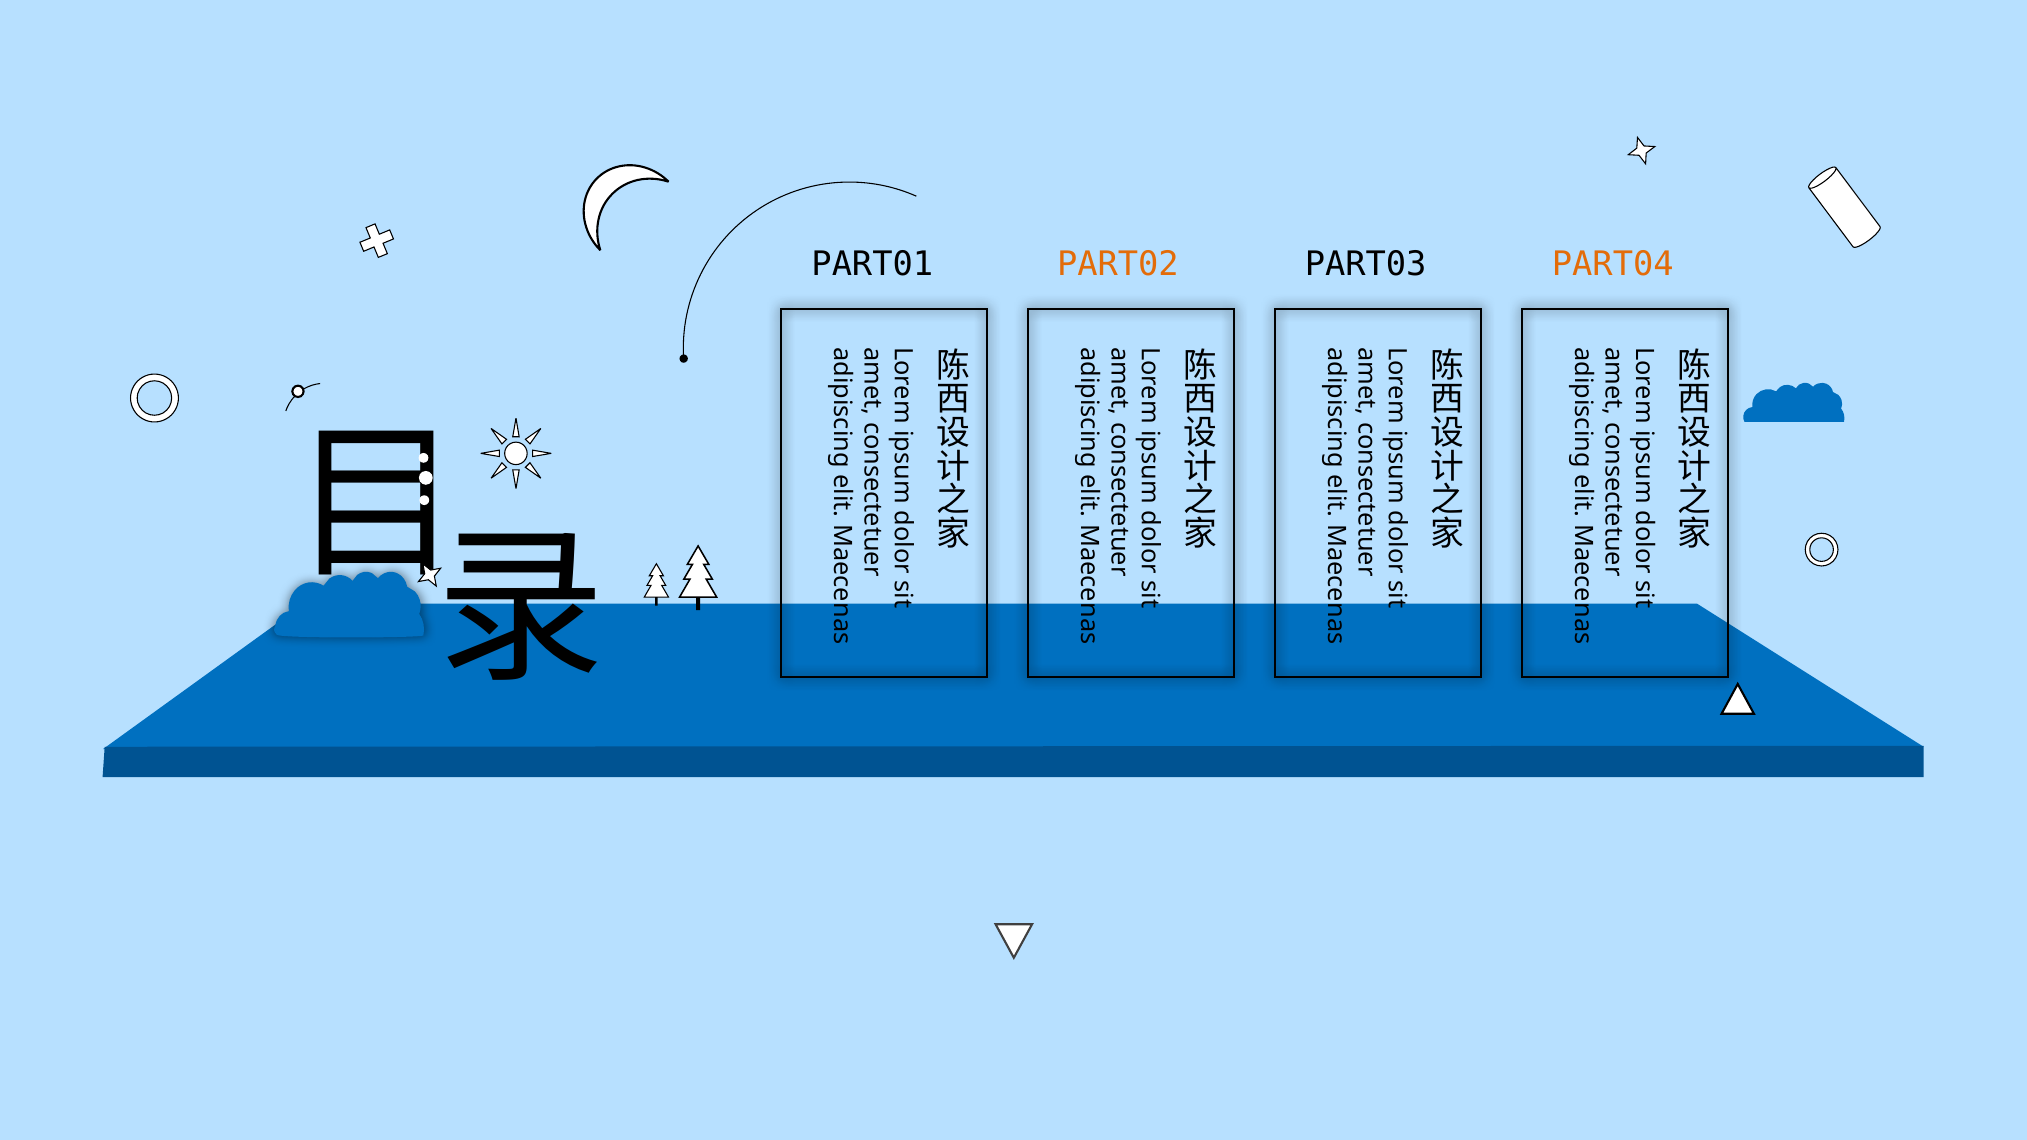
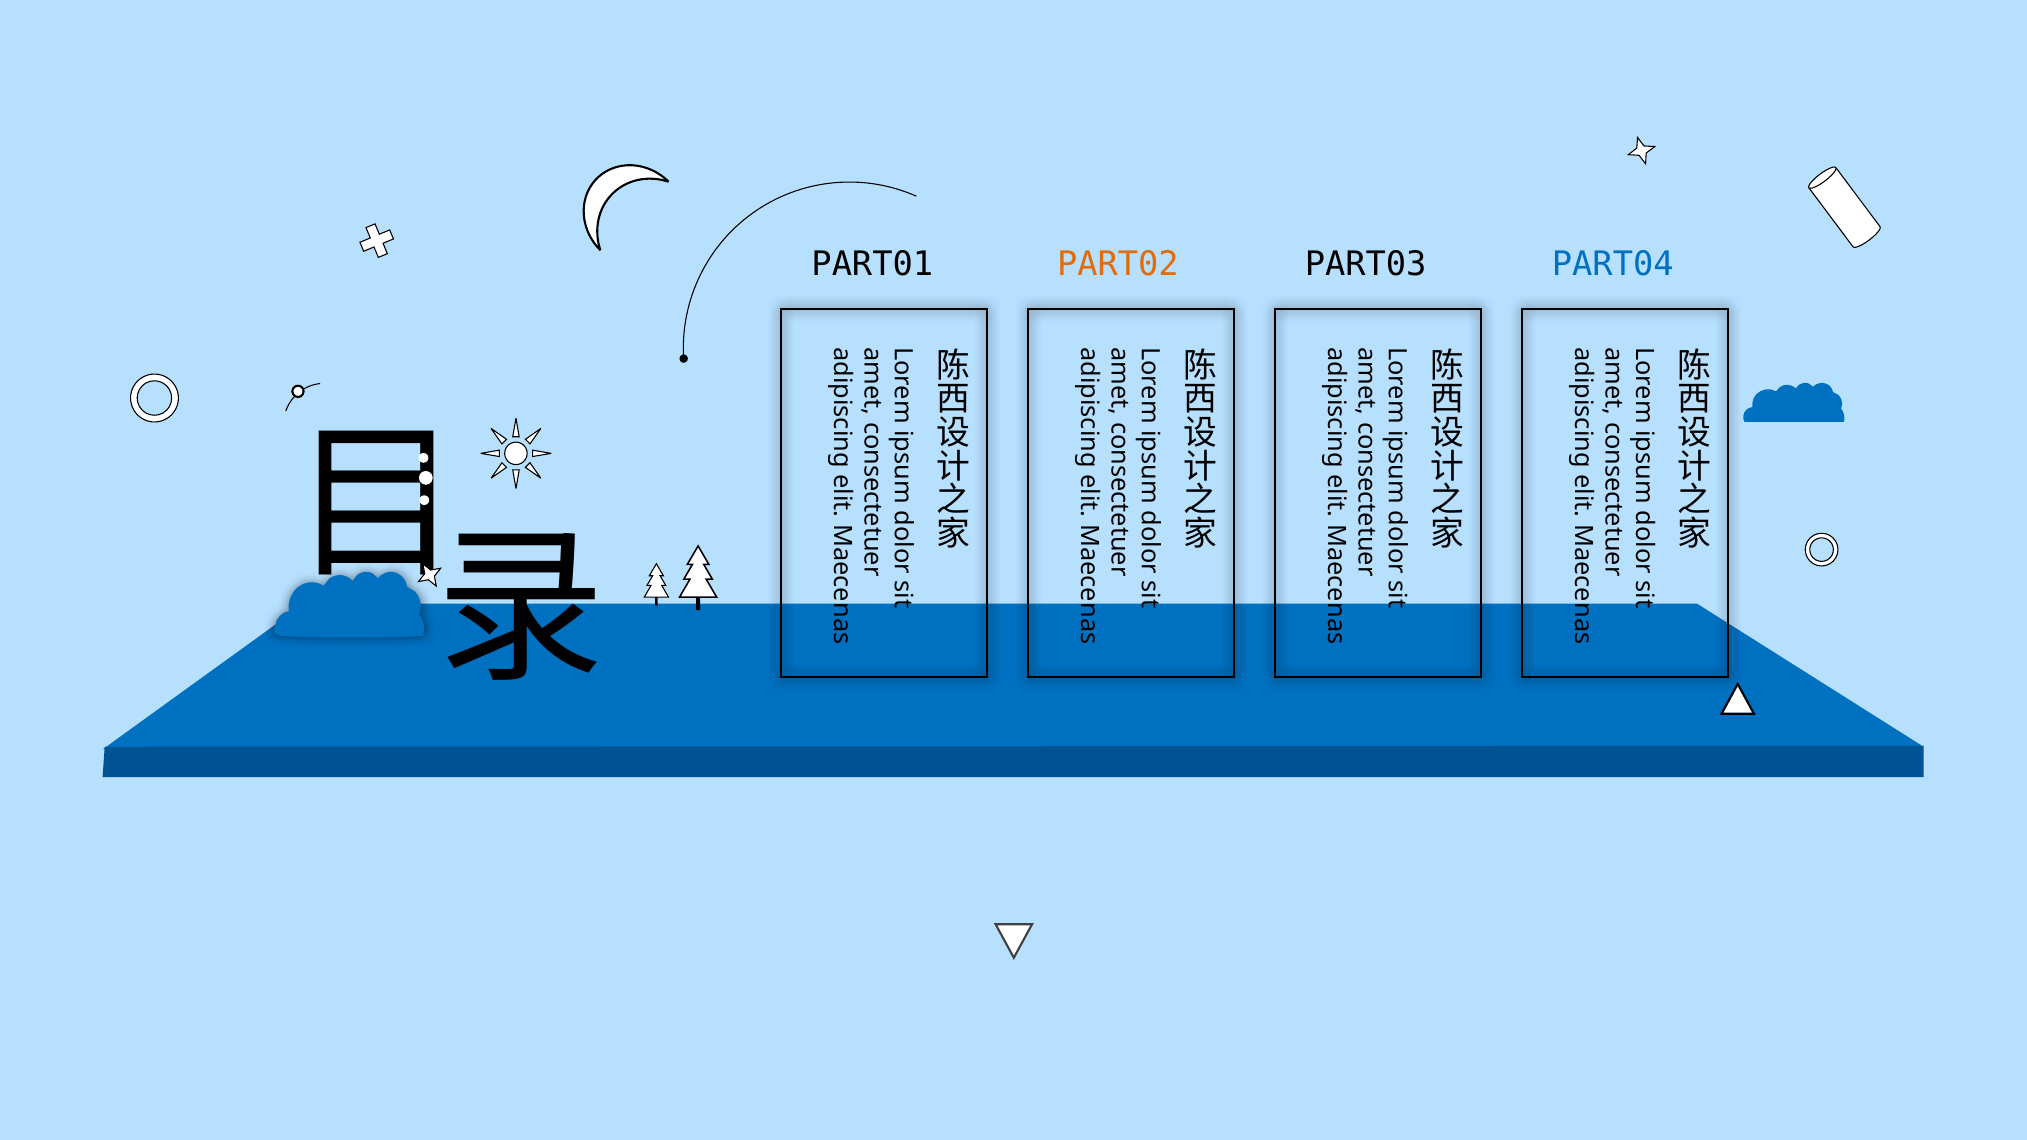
PART04 colour: orange -> blue (1613, 265)
